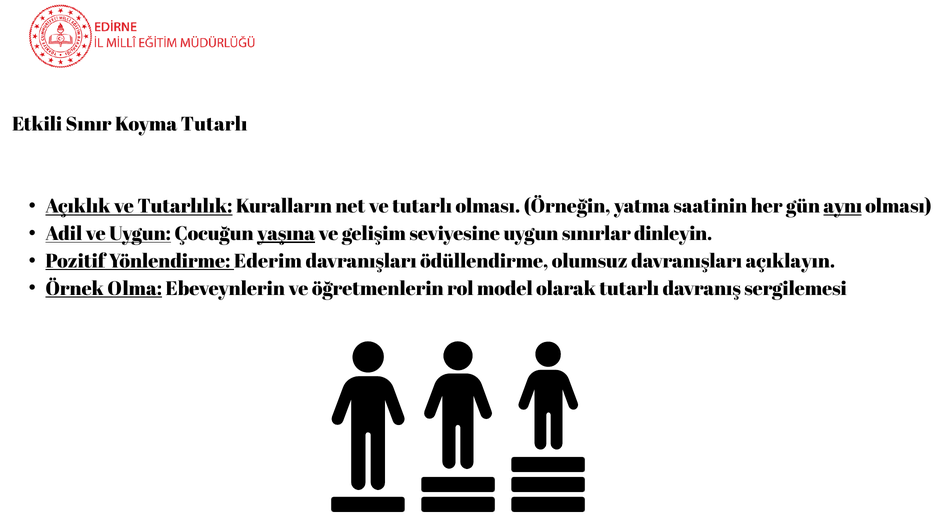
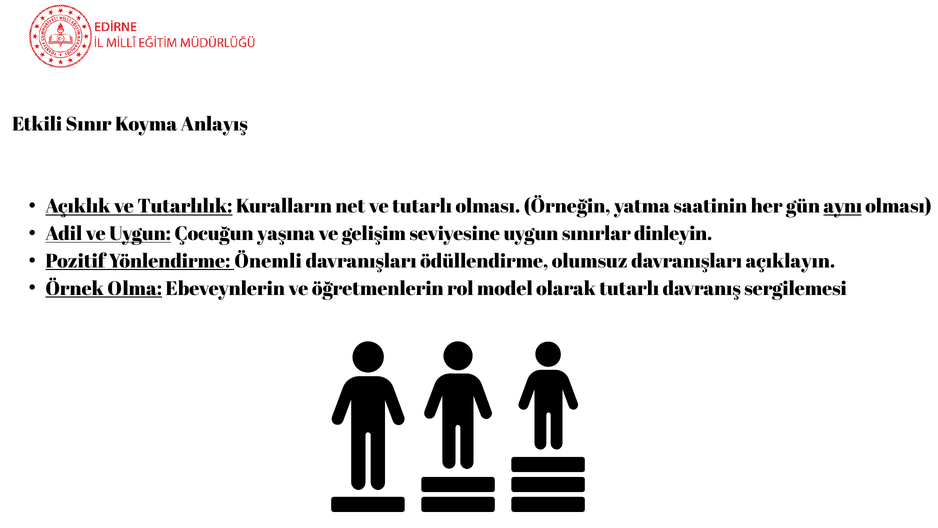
Koyma Tutarlı: Tutarlı -> Anlayış (214, 124)
yaşına underline: present -> none (286, 234)
Ederim: Ederim -> Önemli (268, 261)
